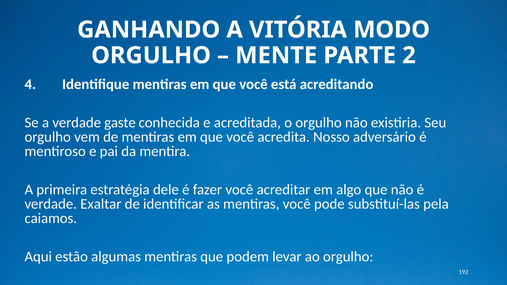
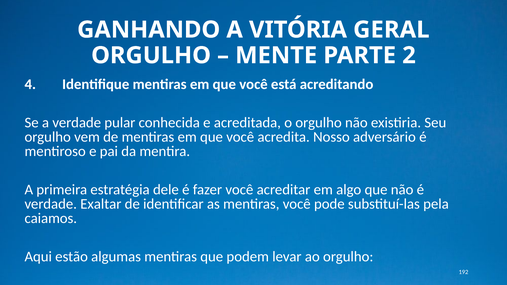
MODO: MODO -> GERAL (391, 30)
gaste: gaste -> pular (120, 123)
